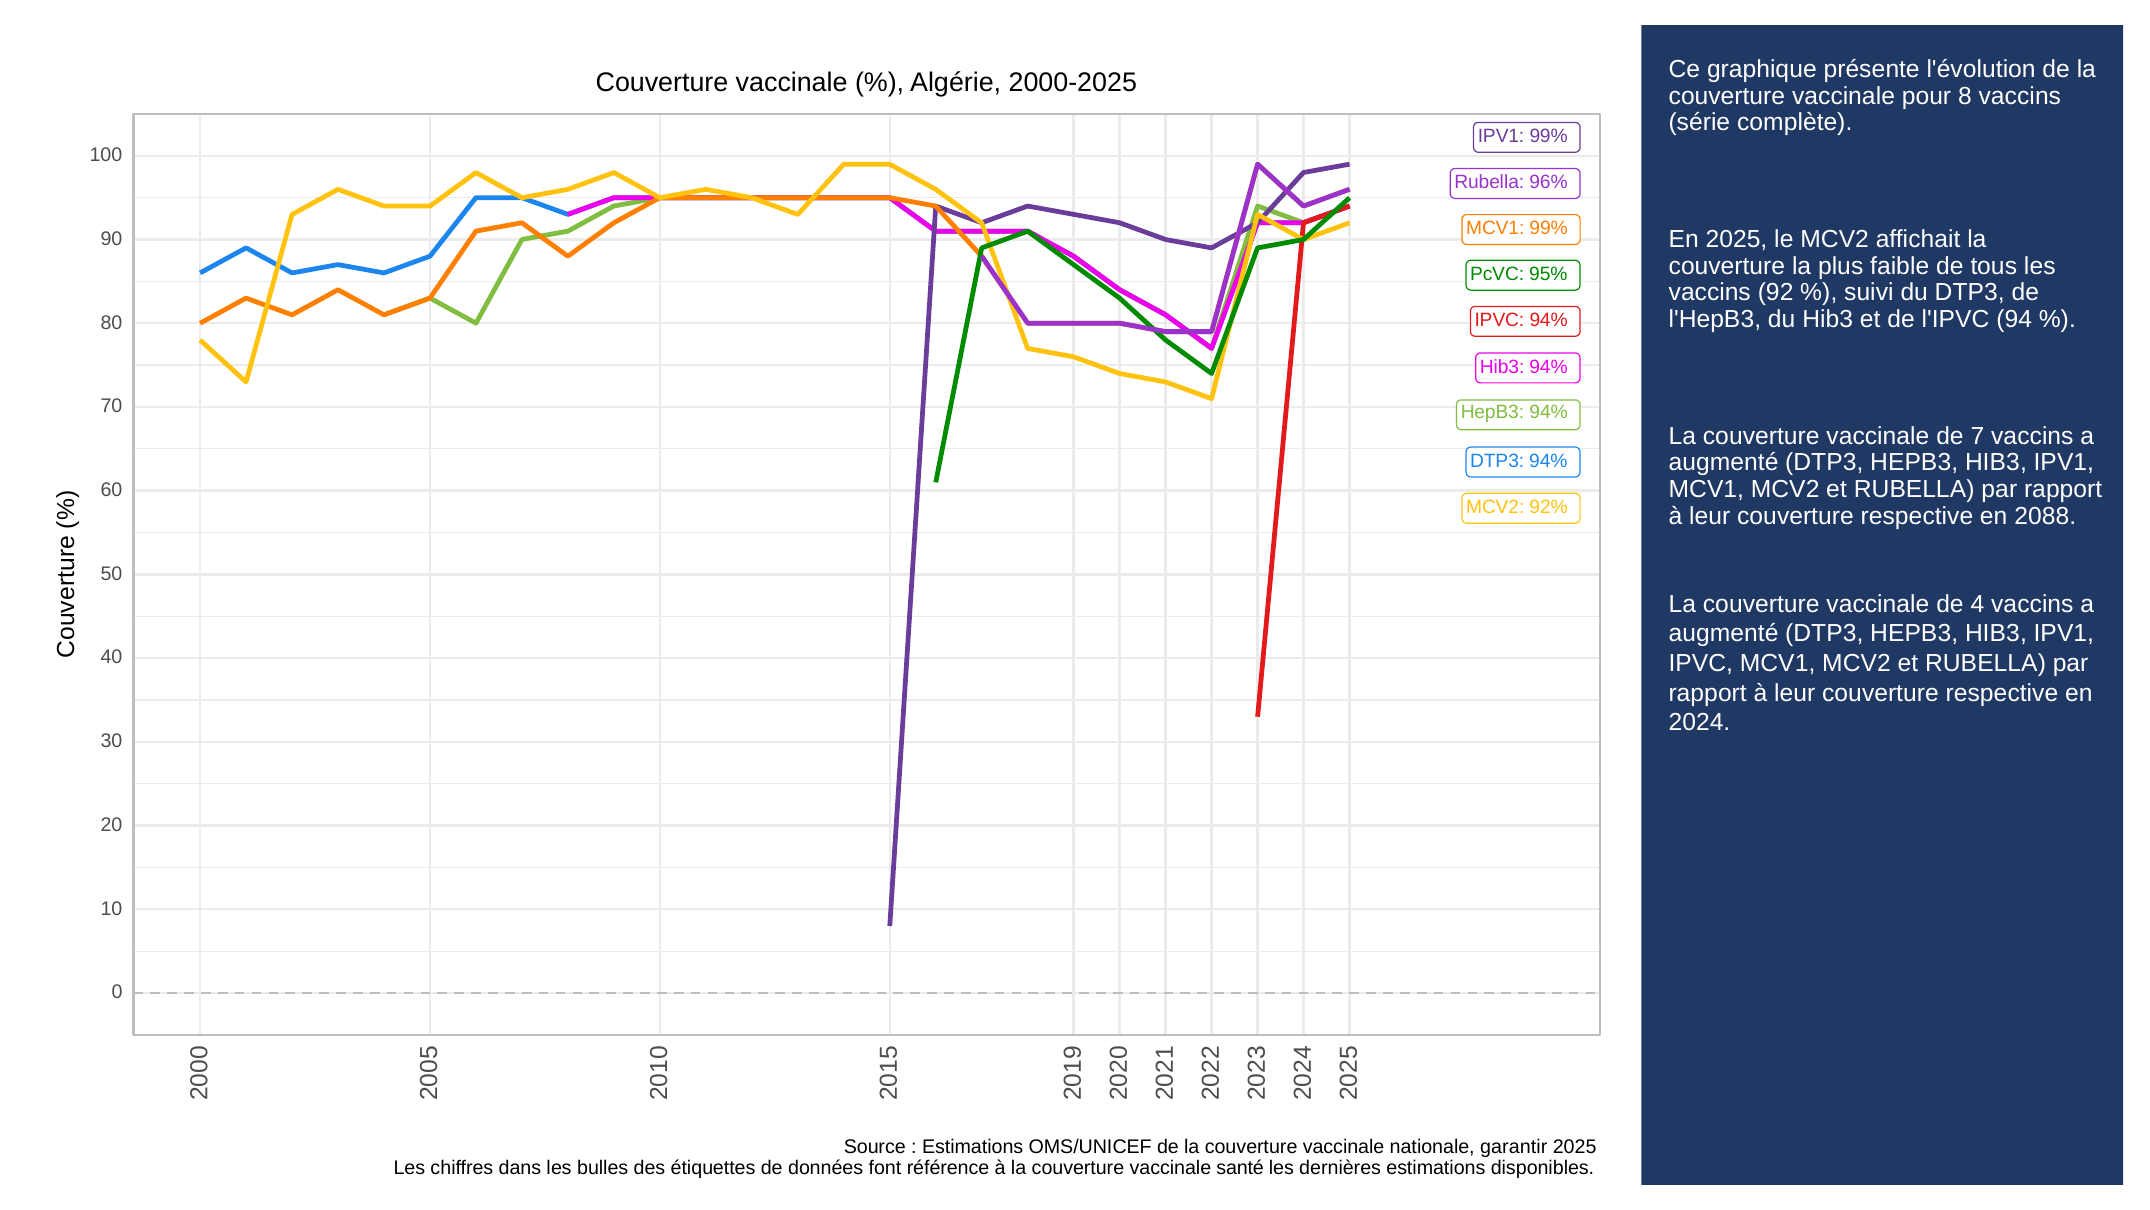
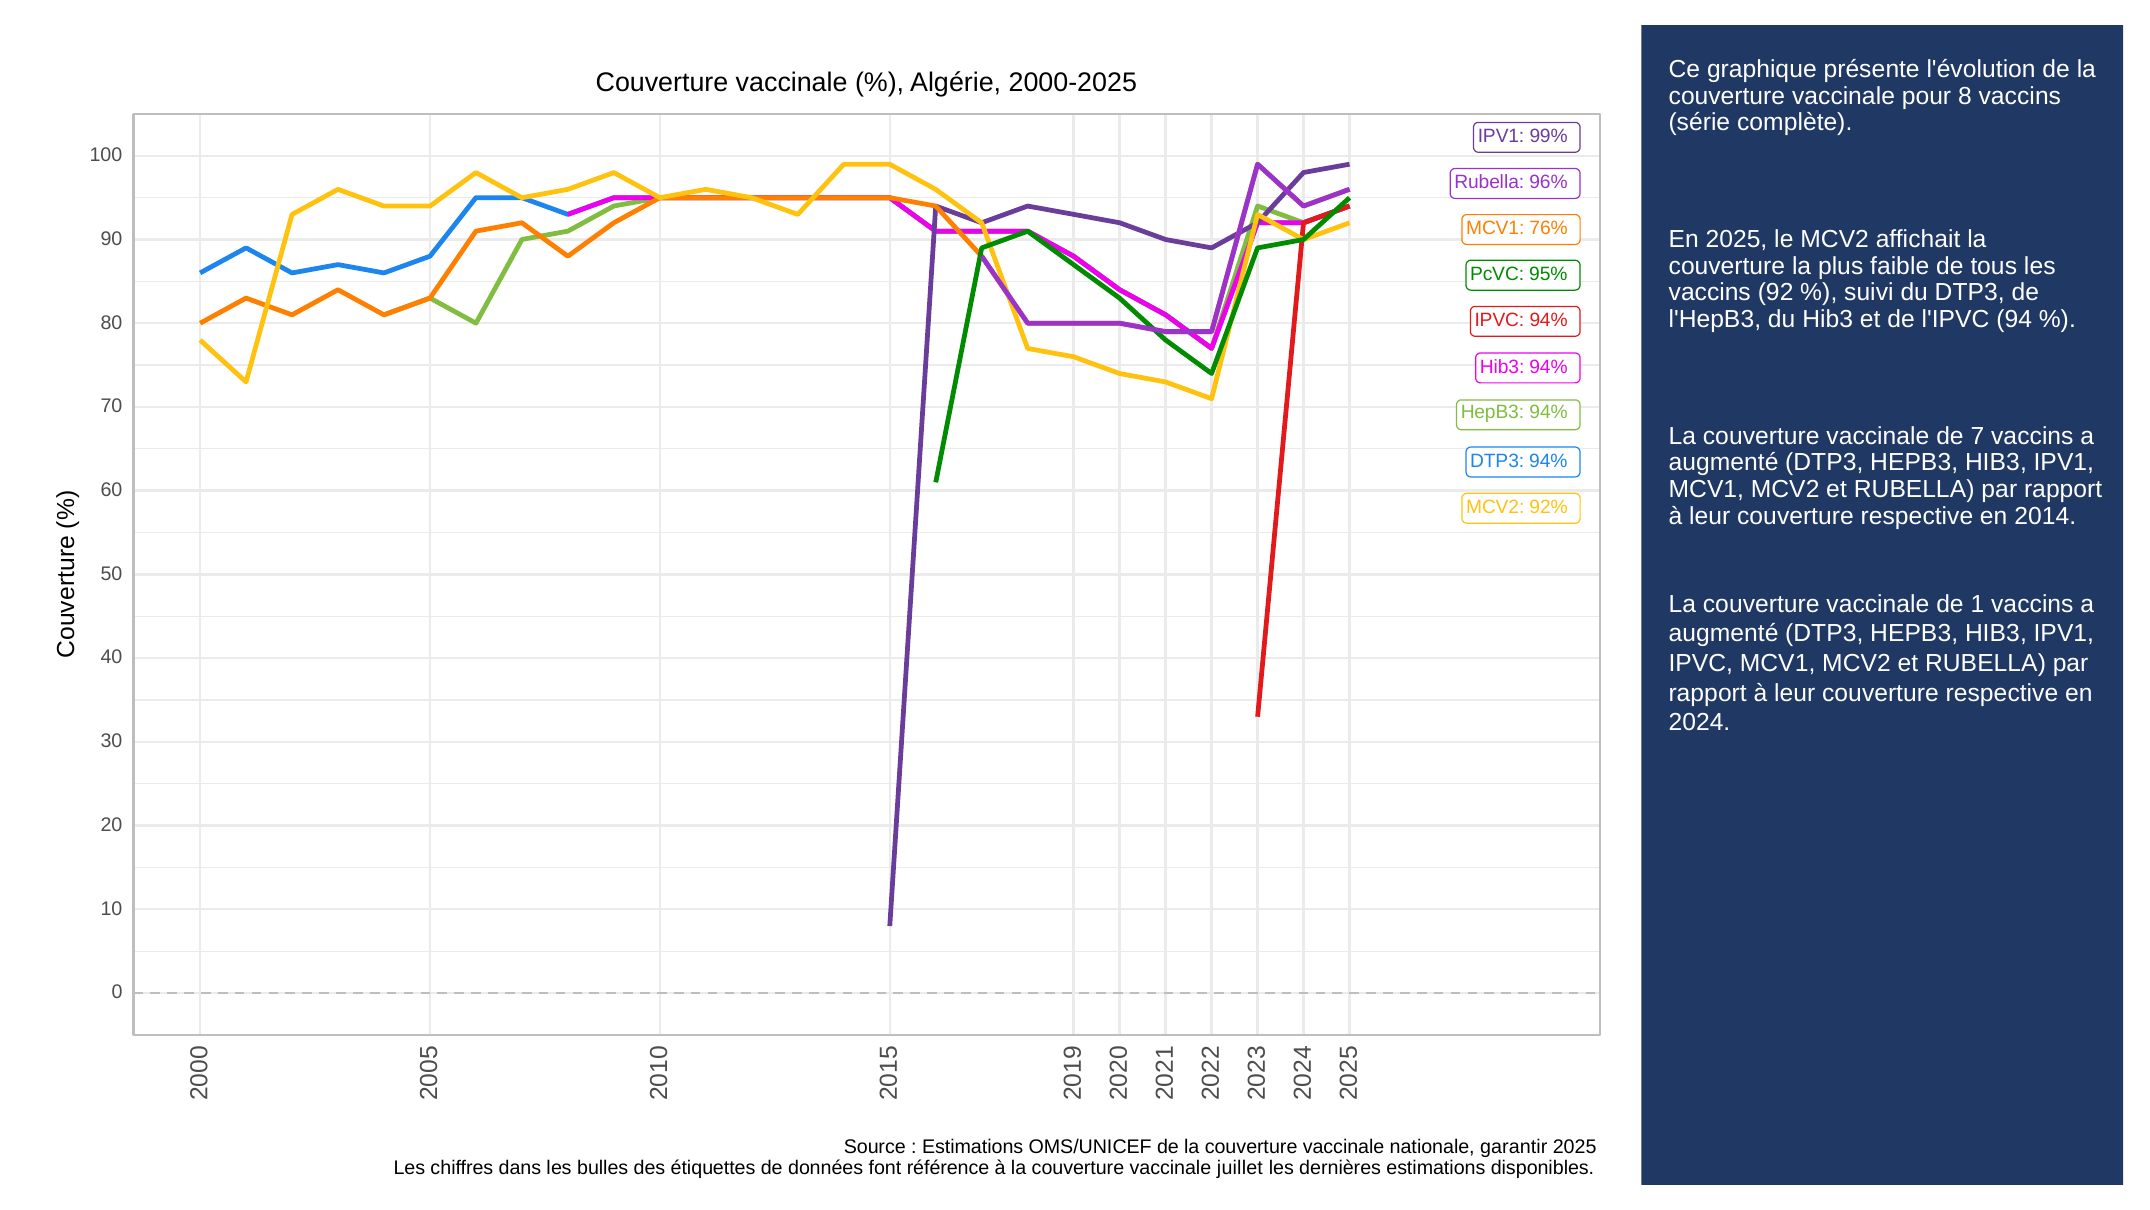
MCV1 99%: 99% -> 76% (1549, 228)
2088: 2088 -> 2014 (2045, 516)
de 4: 4 -> 1 (1977, 604)
santé: santé -> juillet (1240, 1167)
